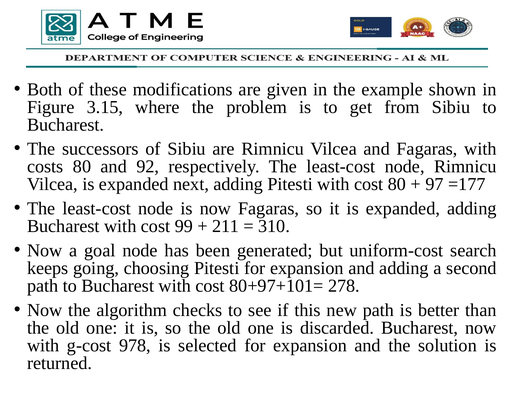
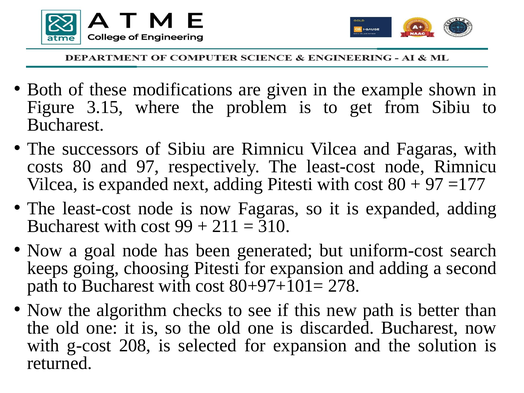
and 92: 92 -> 97 (148, 167)
978: 978 -> 208 (135, 345)
